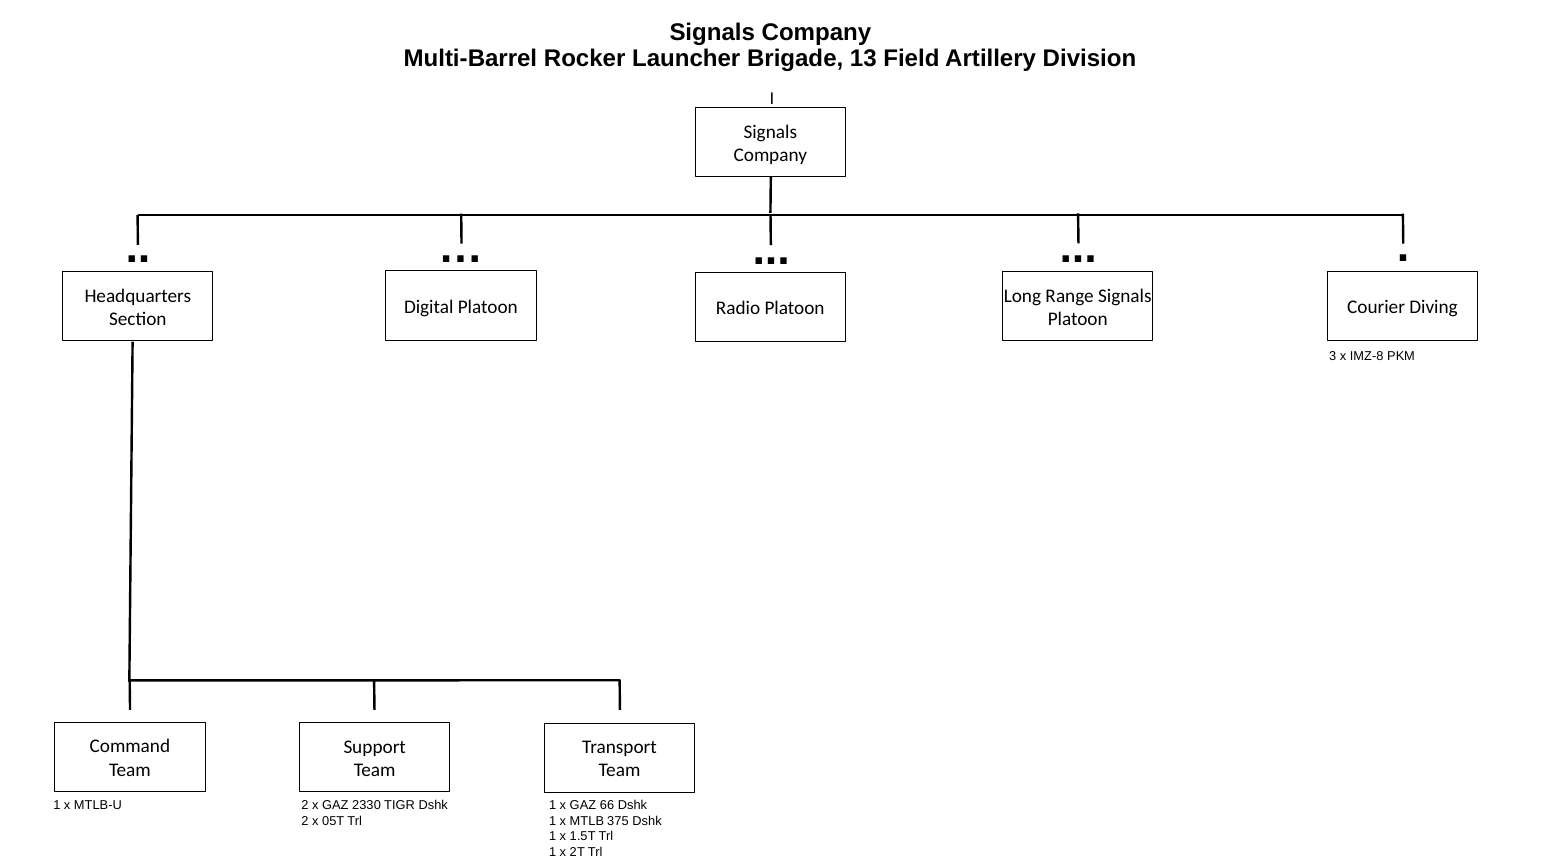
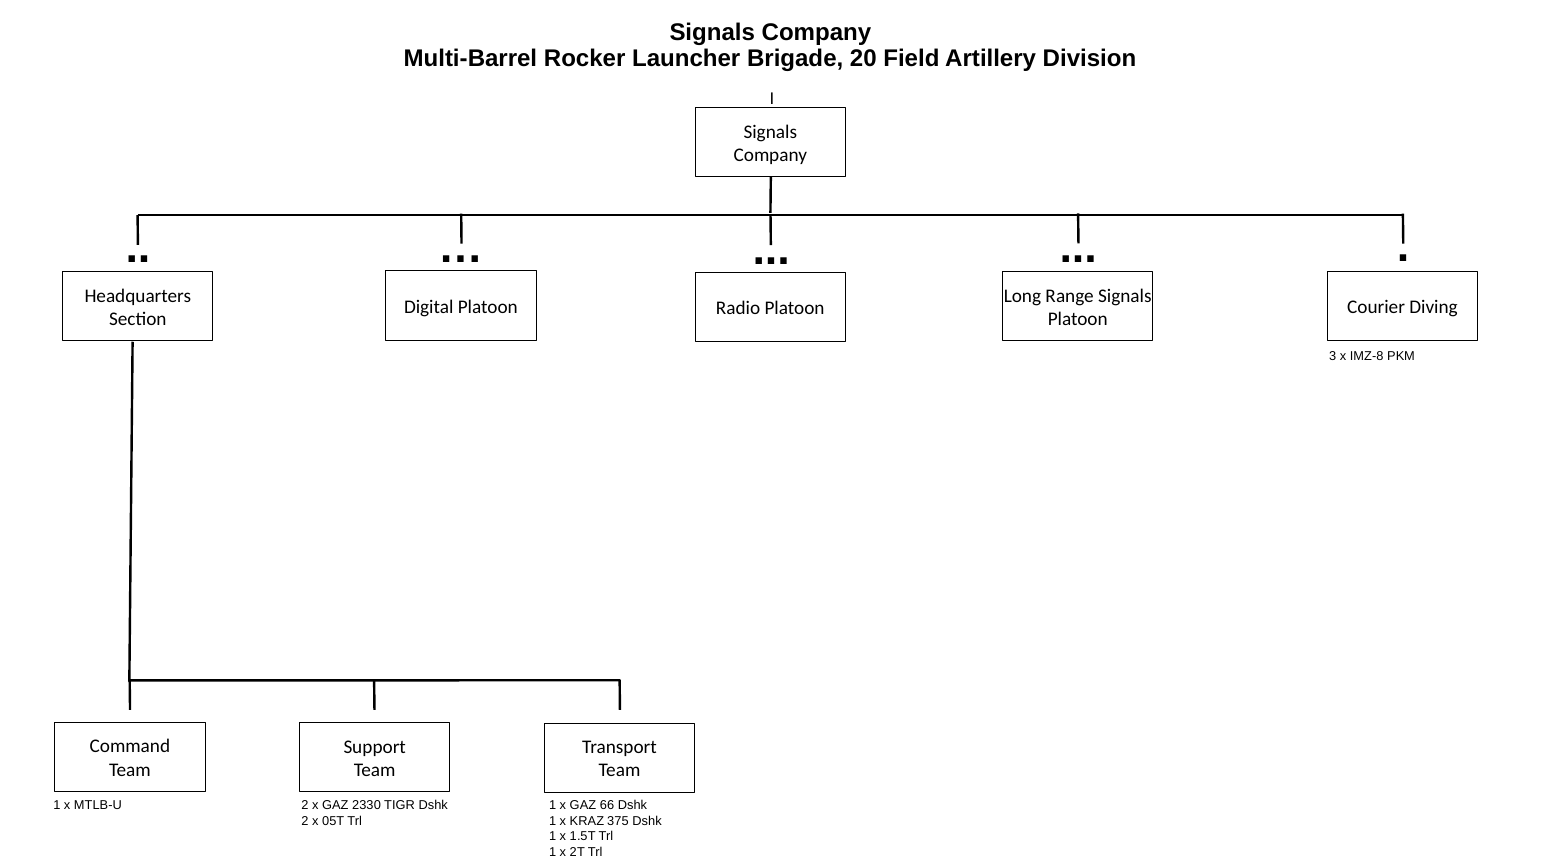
13: 13 -> 20 (863, 58)
MTLB: MTLB -> KRAZ (587, 821)
